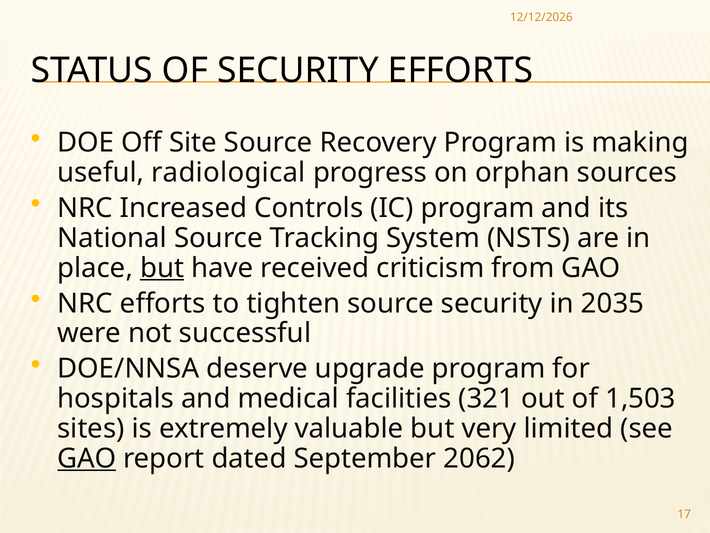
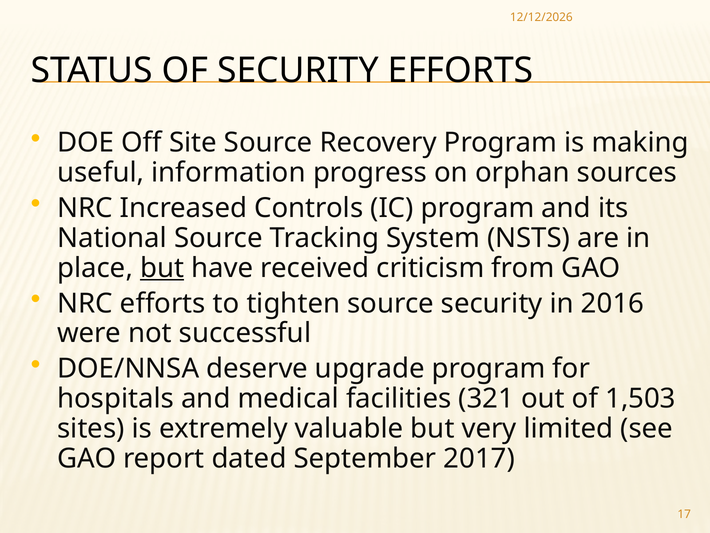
radiological: radiological -> information (228, 172)
2035: 2035 -> 2016 (613, 303)
GAO underline: present -> none (87, 458)
2062: 2062 -> 2017 (479, 458)
